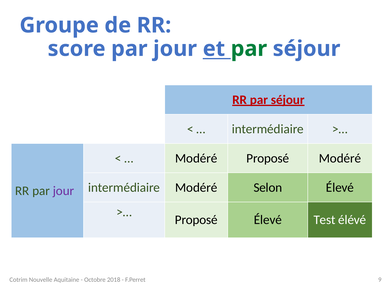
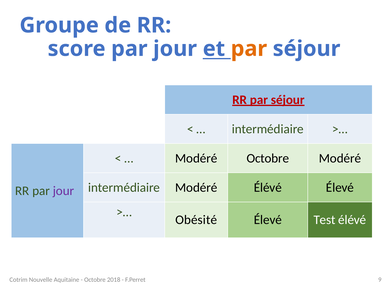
par colour: green -> orange (249, 49)
Modéré Proposé: Proposé -> Octobre (268, 158)
Modéré Selon: Selon -> Élévé (268, 188)
Proposé: Proposé -> Obésité (196, 220)
